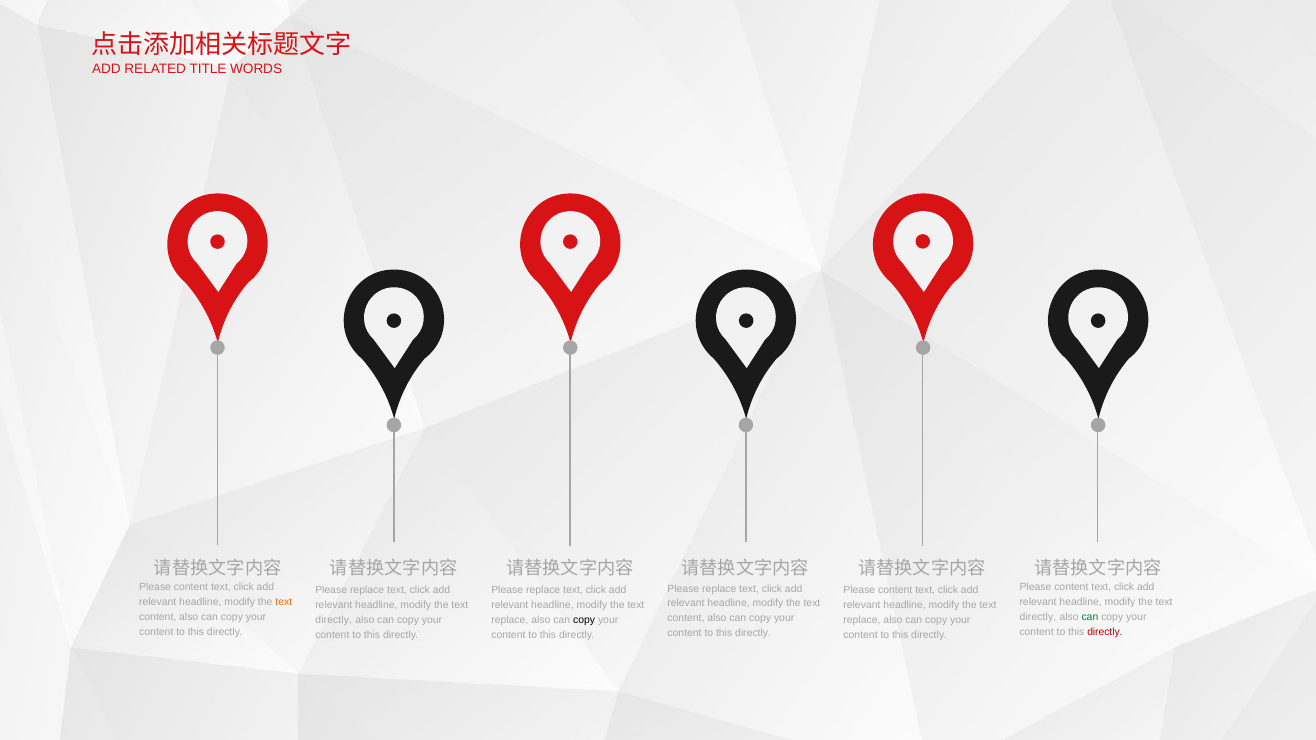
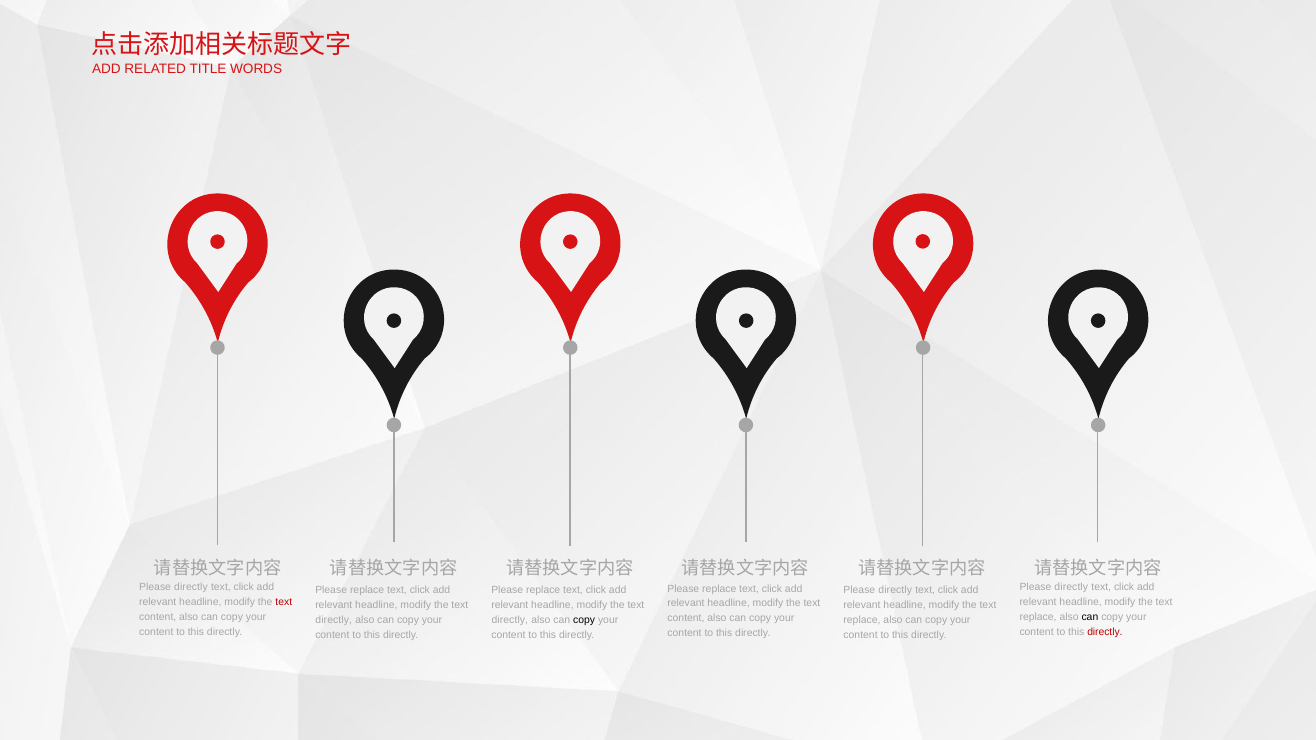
content: content -> directly (191, 587)
content: content -> directly (1071, 587)
content: content -> directly (895, 590)
text colour: orange -> red (284, 602)
directly: directly -> replace (1038, 617)
can colour: green -> black (1090, 617)
replace: replace -> directly (510, 620)
